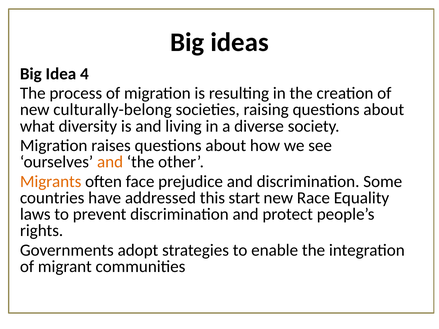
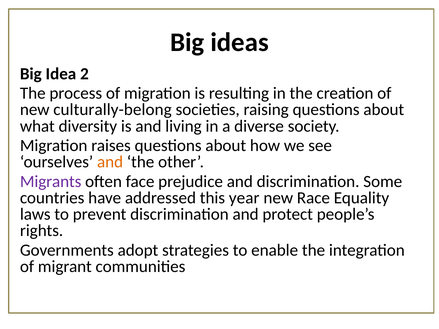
4: 4 -> 2 (84, 74)
Migrants colour: orange -> purple (51, 182)
start: start -> year (244, 198)
